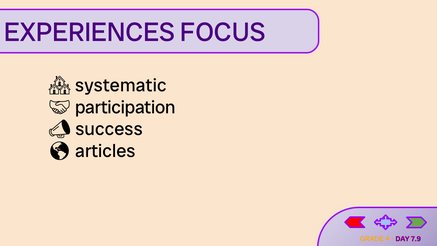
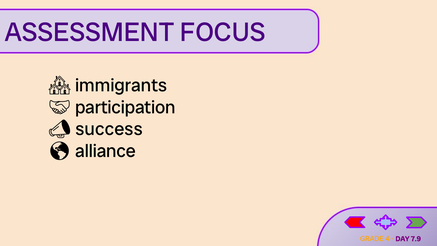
EXPERIENCES: EXPERIENCES -> ASSESSMENT (89, 32)
systematic: systematic -> immigrants (121, 85)
articles: articles -> alliance (106, 151)
